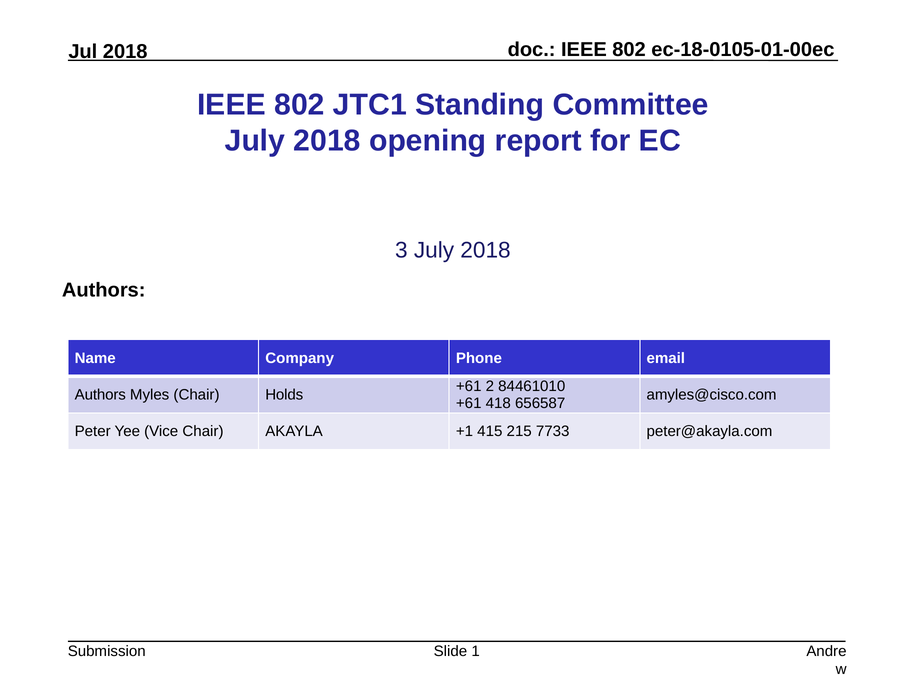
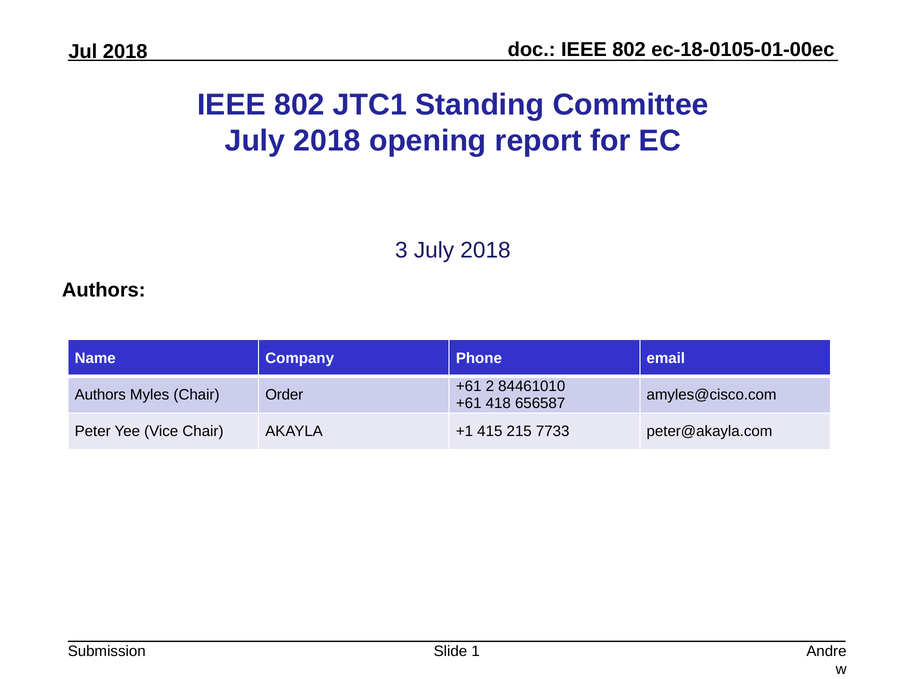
Holds: Holds -> Order (284, 395)
